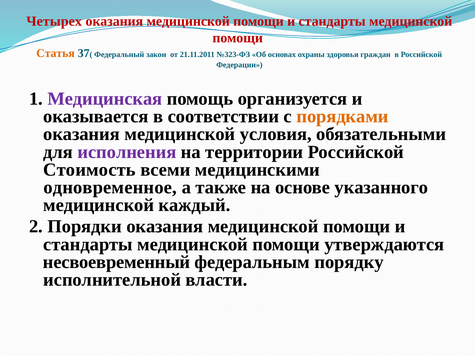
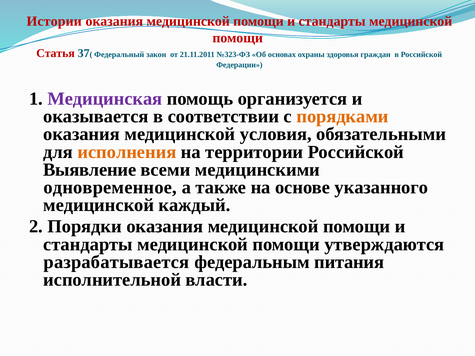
Четырех: Четырех -> Истории (54, 21)
Статья colour: orange -> red (56, 53)
исполнения colour: purple -> orange (127, 152)
Стоимость: Стоимость -> Выявление (90, 170)
несвоевременный: несвоевременный -> разрабатывается (116, 262)
порядку: порядку -> питания (349, 262)
